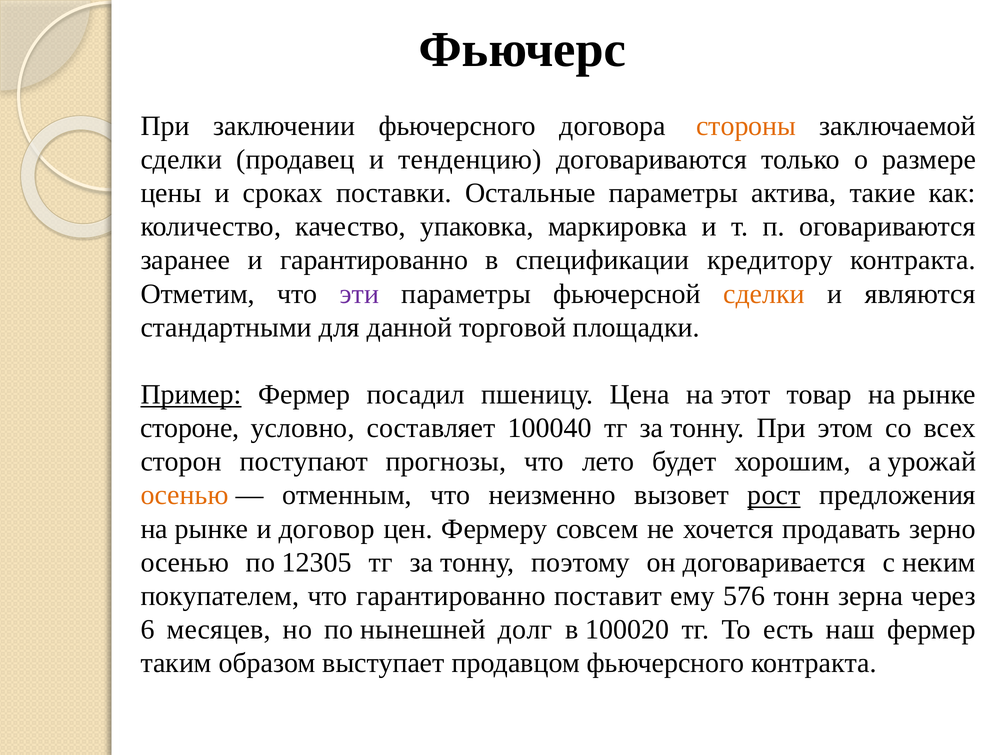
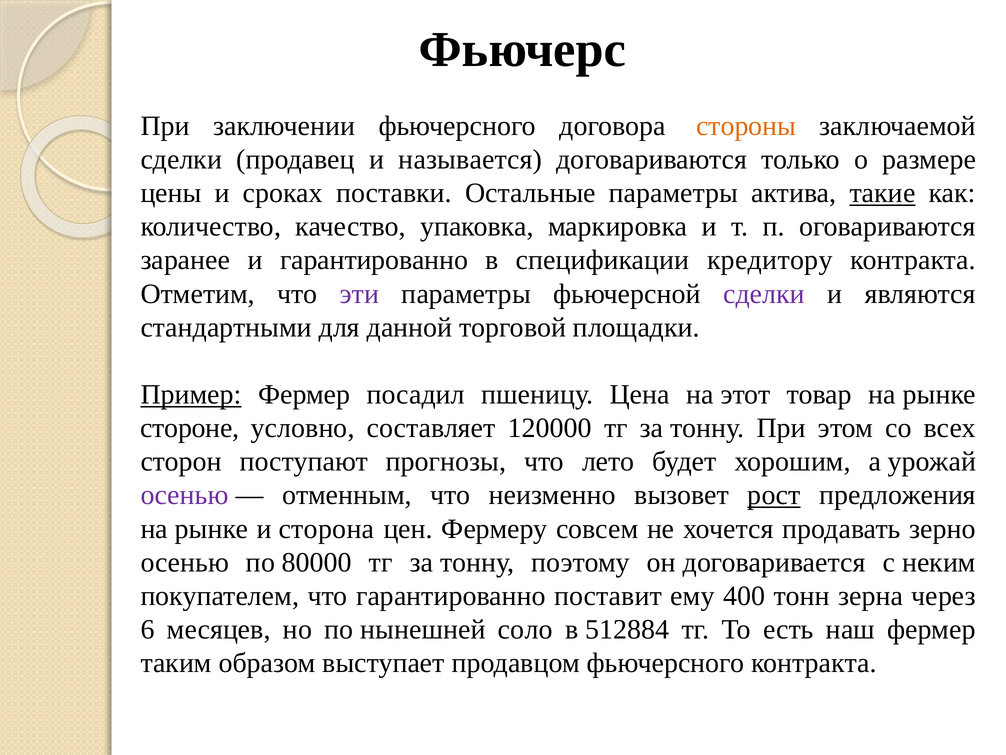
тенденцию: тенденцию -> называется (470, 159)
такие underline: none -> present (882, 193)
сделки colour: orange -> purple (764, 294)
100040: 100040 -> 120000 (550, 428)
осенью colour: orange -> purple (185, 495)
договор: договор -> сторона (327, 528)
12305: 12305 -> 80000 (317, 562)
576: 576 -> 400 (744, 596)
долг: долг -> соло (525, 629)
100020: 100020 -> 512884 (627, 629)
